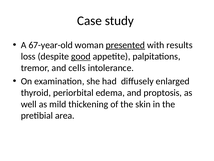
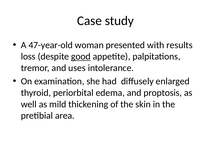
67-year-old: 67-year-old -> 47-year-old (51, 45)
presented underline: present -> none (125, 45)
cells: cells -> uses (77, 68)
